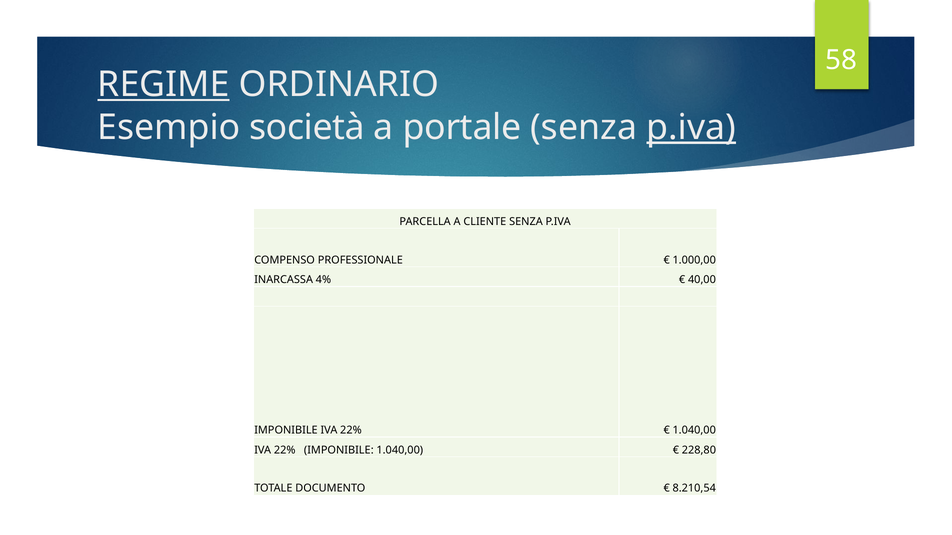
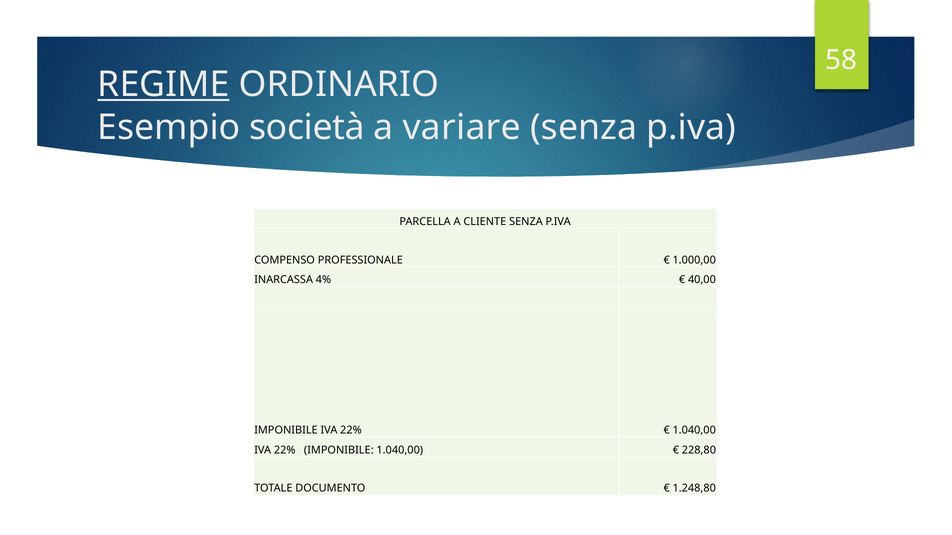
portale: portale -> variare (462, 128)
p.iva underline: present -> none (691, 128)
8.210,54: 8.210,54 -> 1.248,80 (694, 489)
